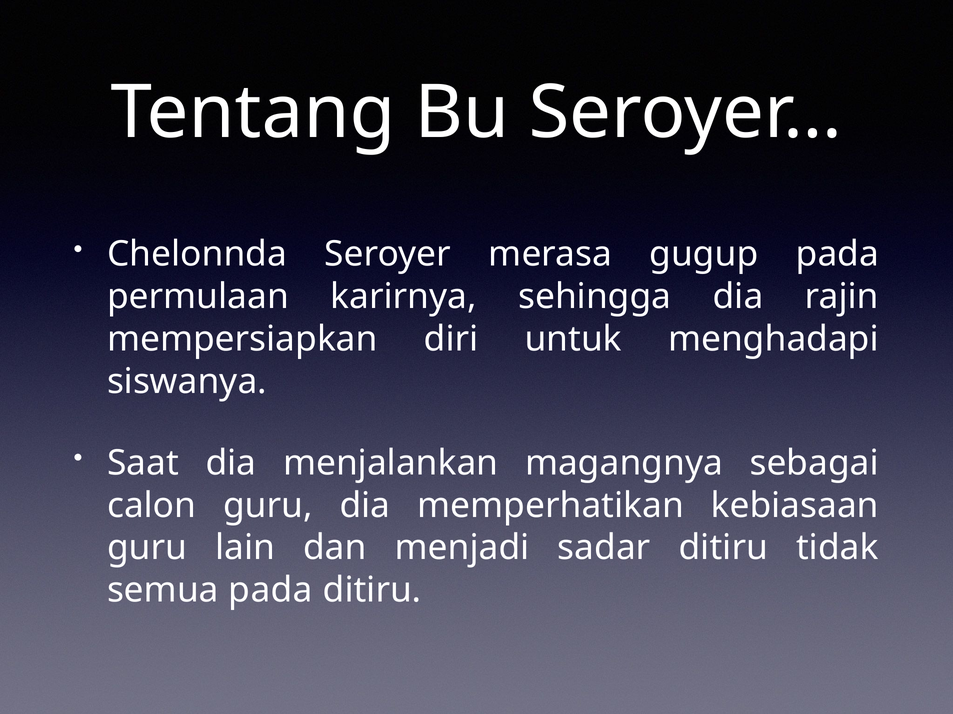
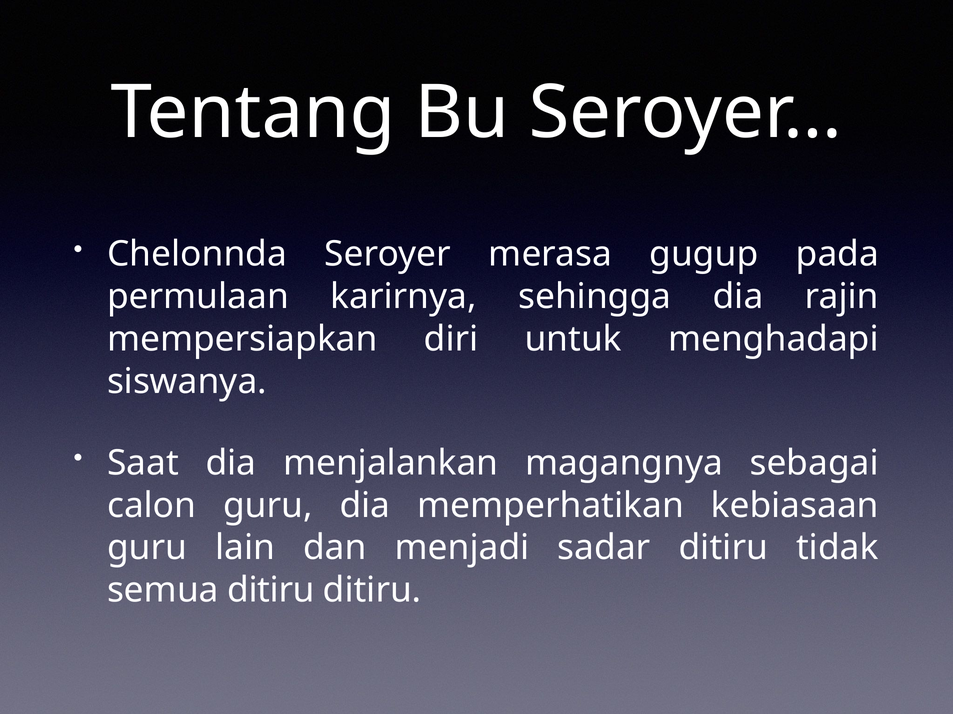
semua pada: pada -> ditiru (271, 591)
